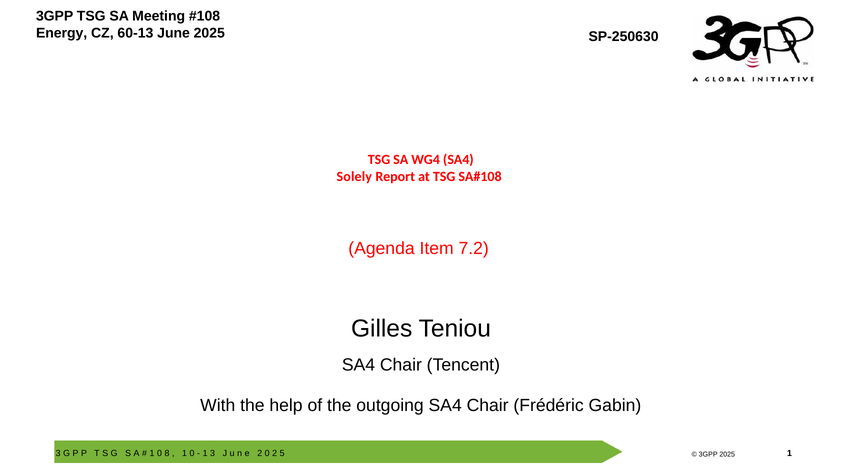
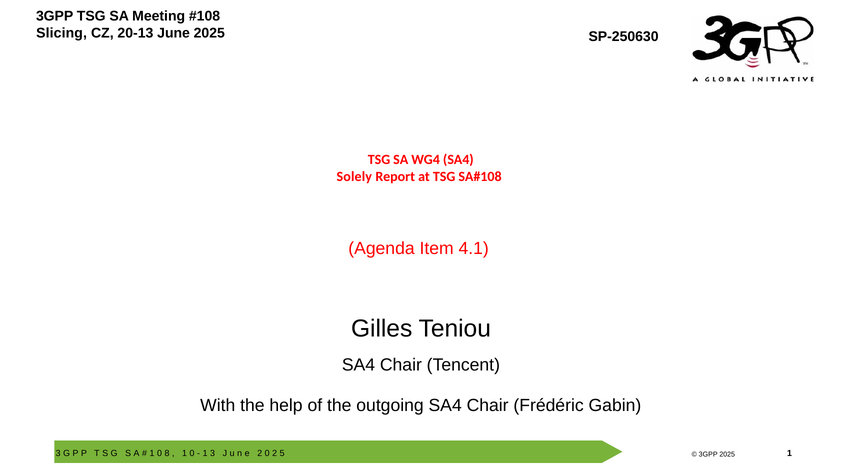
Energy: Energy -> Slicing (62, 33)
60-13: 60-13 -> 20-13 (135, 33)
7.2: 7.2 -> 4.1 (474, 248)
